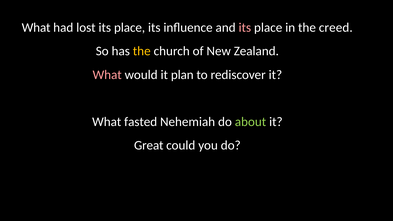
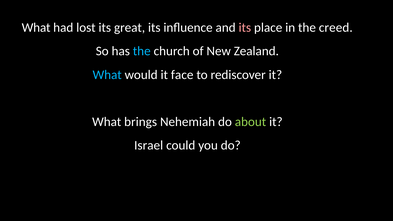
lost its place: place -> great (130, 28)
the colour: yellow -> light blue (142, 51)
What colour: pink -> light blue (107, 75)
plan: plan -> face (182, 75)
fasted: fasted -> brings (141, 122)
Great: Great -> Israel (149, 145)
